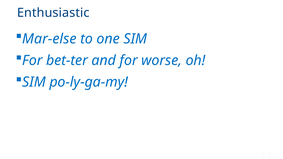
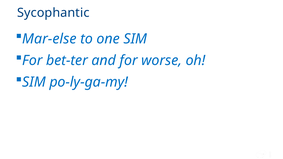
Enthusiastic: Enthusiastic -> Sycophantic (53, 13)
